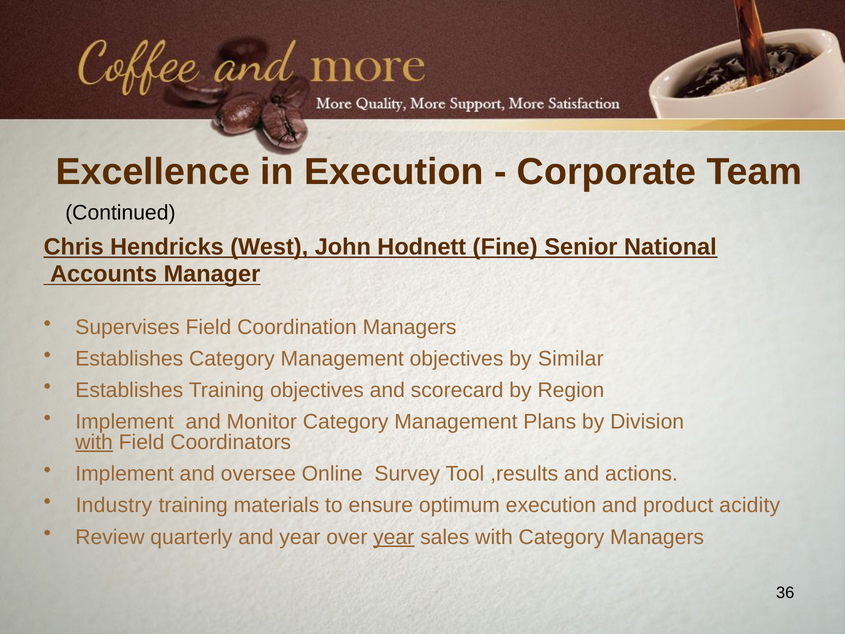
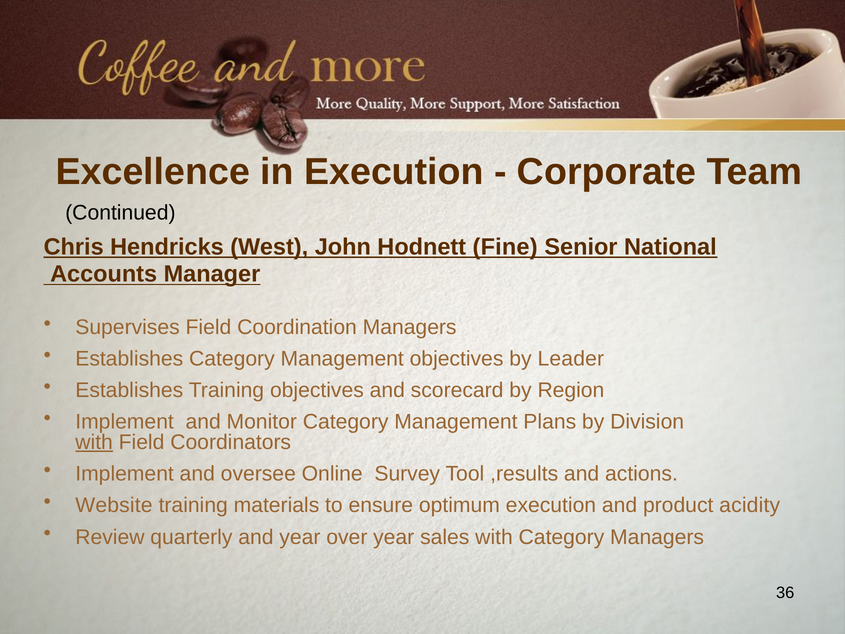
Similar: Similar -> Leader (571, 359)
Industry: Industry -> Website (114, 505)
year underline: present -> none (394, 537)
